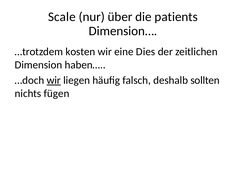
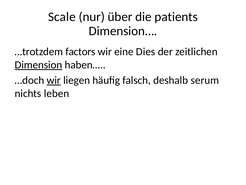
kosten: kosten -> factors (80, 52)
Dimension underline: none -> present (38, 65)
sollten: sollten -> serum (205, 80)
fügen: fügen -> leben (57, 93)
